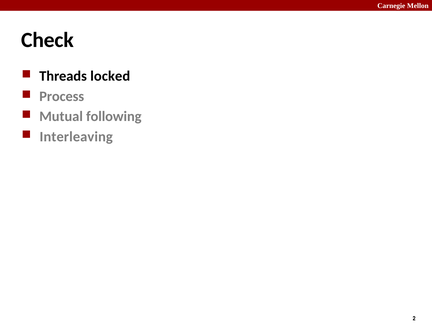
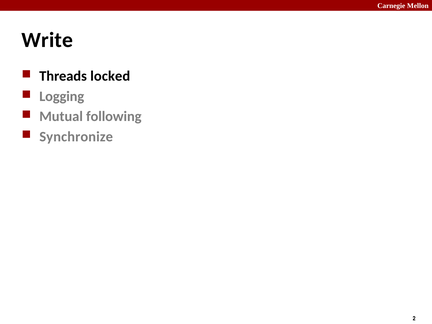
Check: Check -> Write (47, 40)
Process: Process -> Logging (62, 96)
Interleaving: Interleaving -> Synchronize (76, 137)
